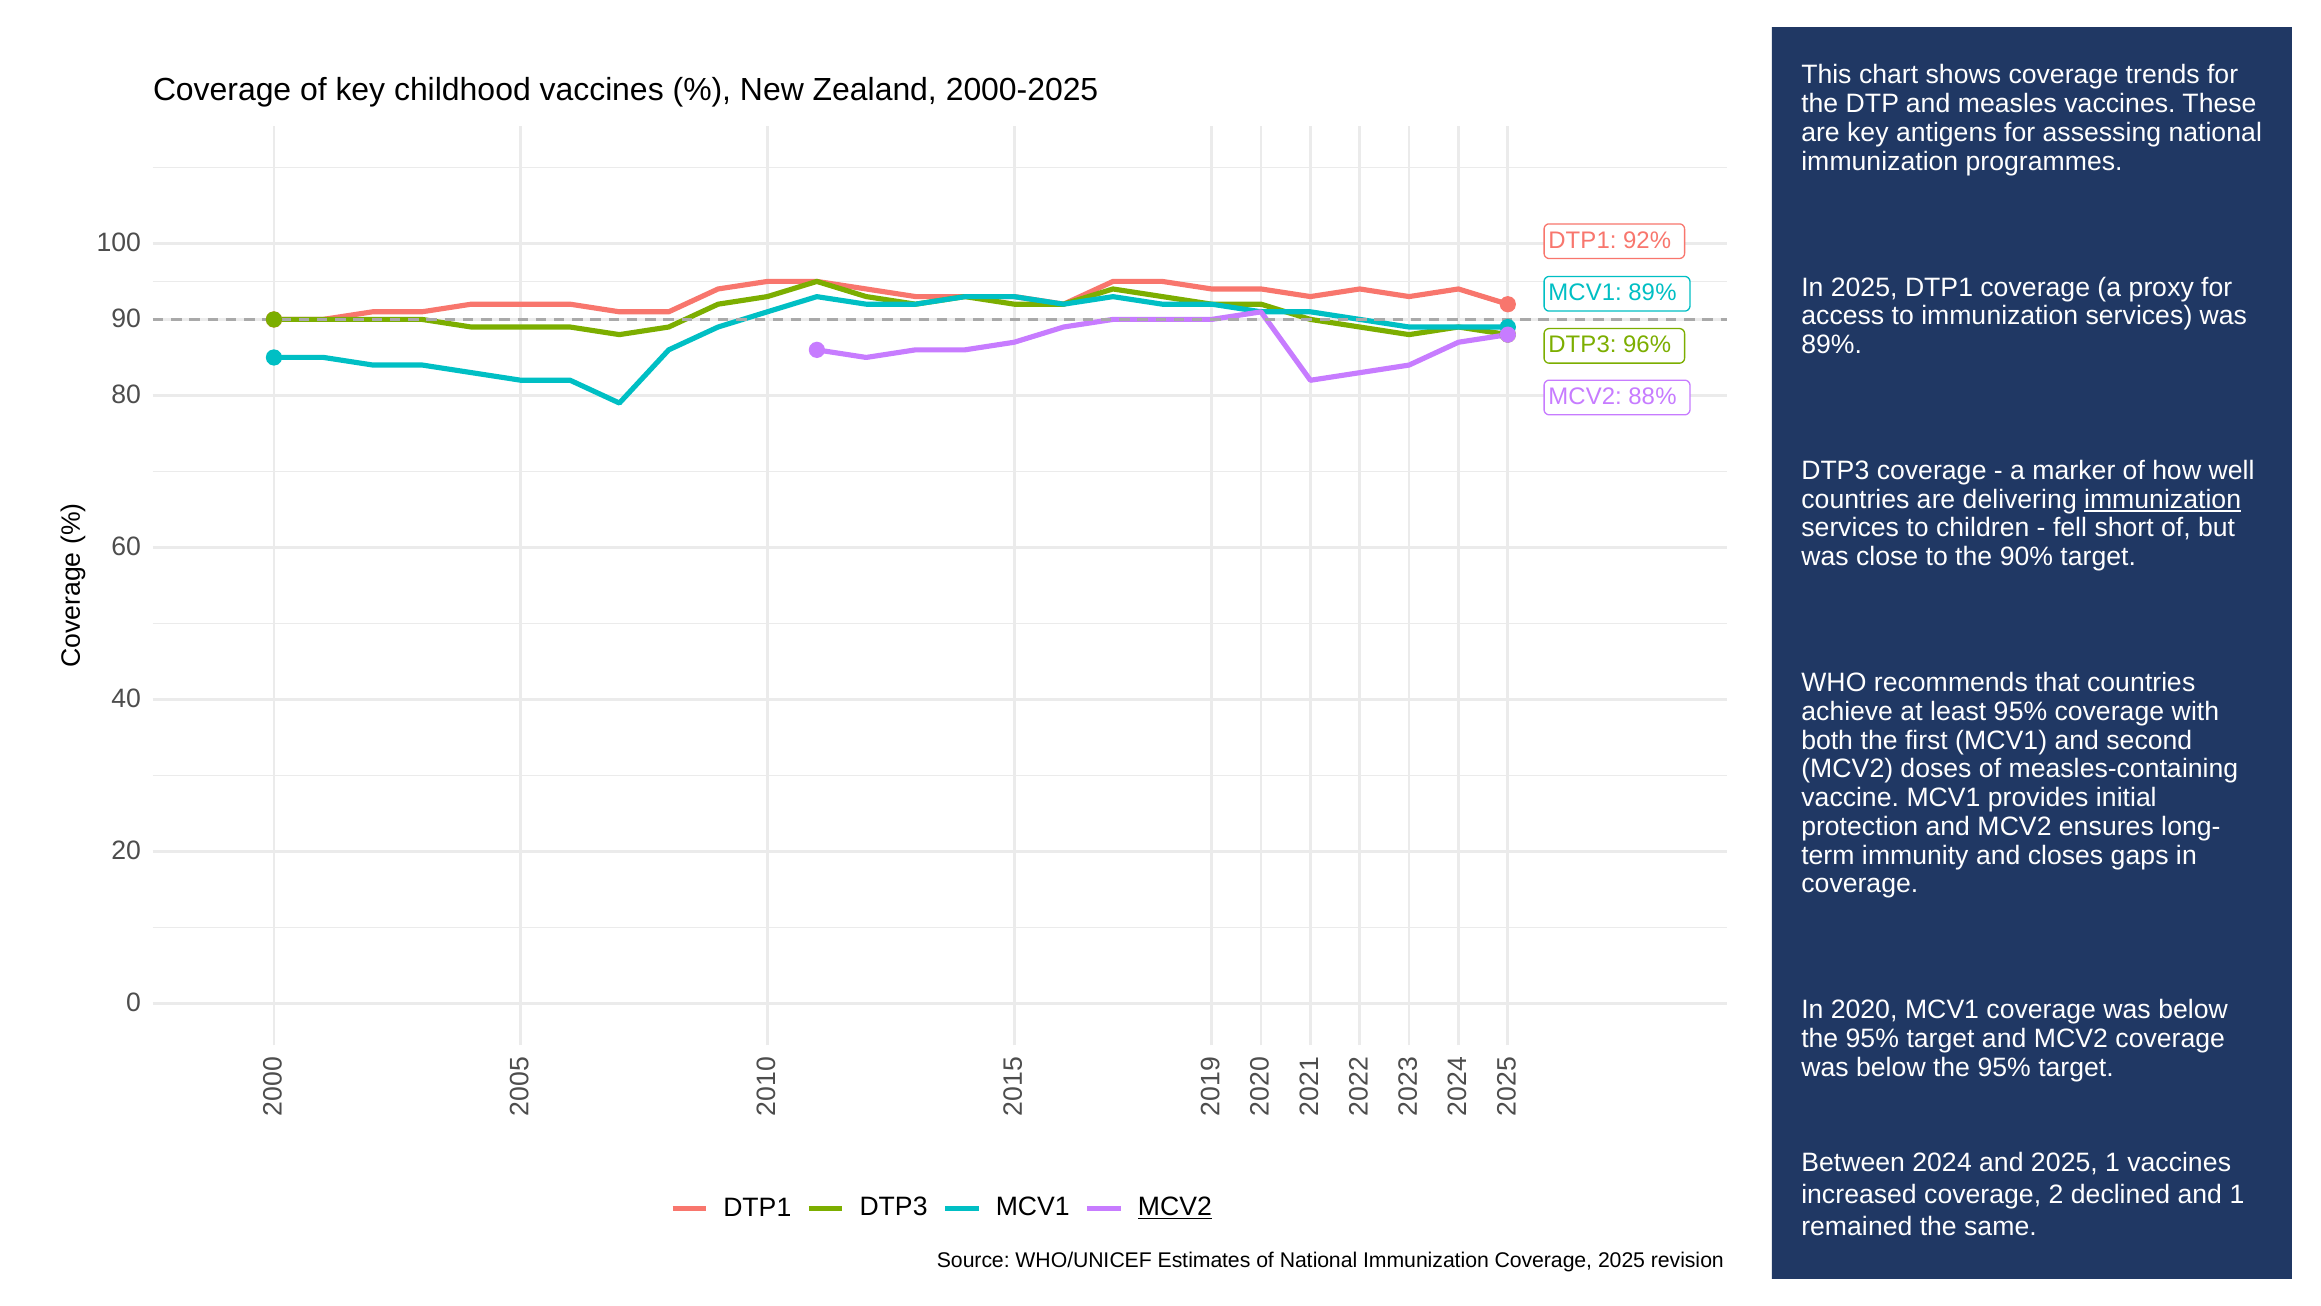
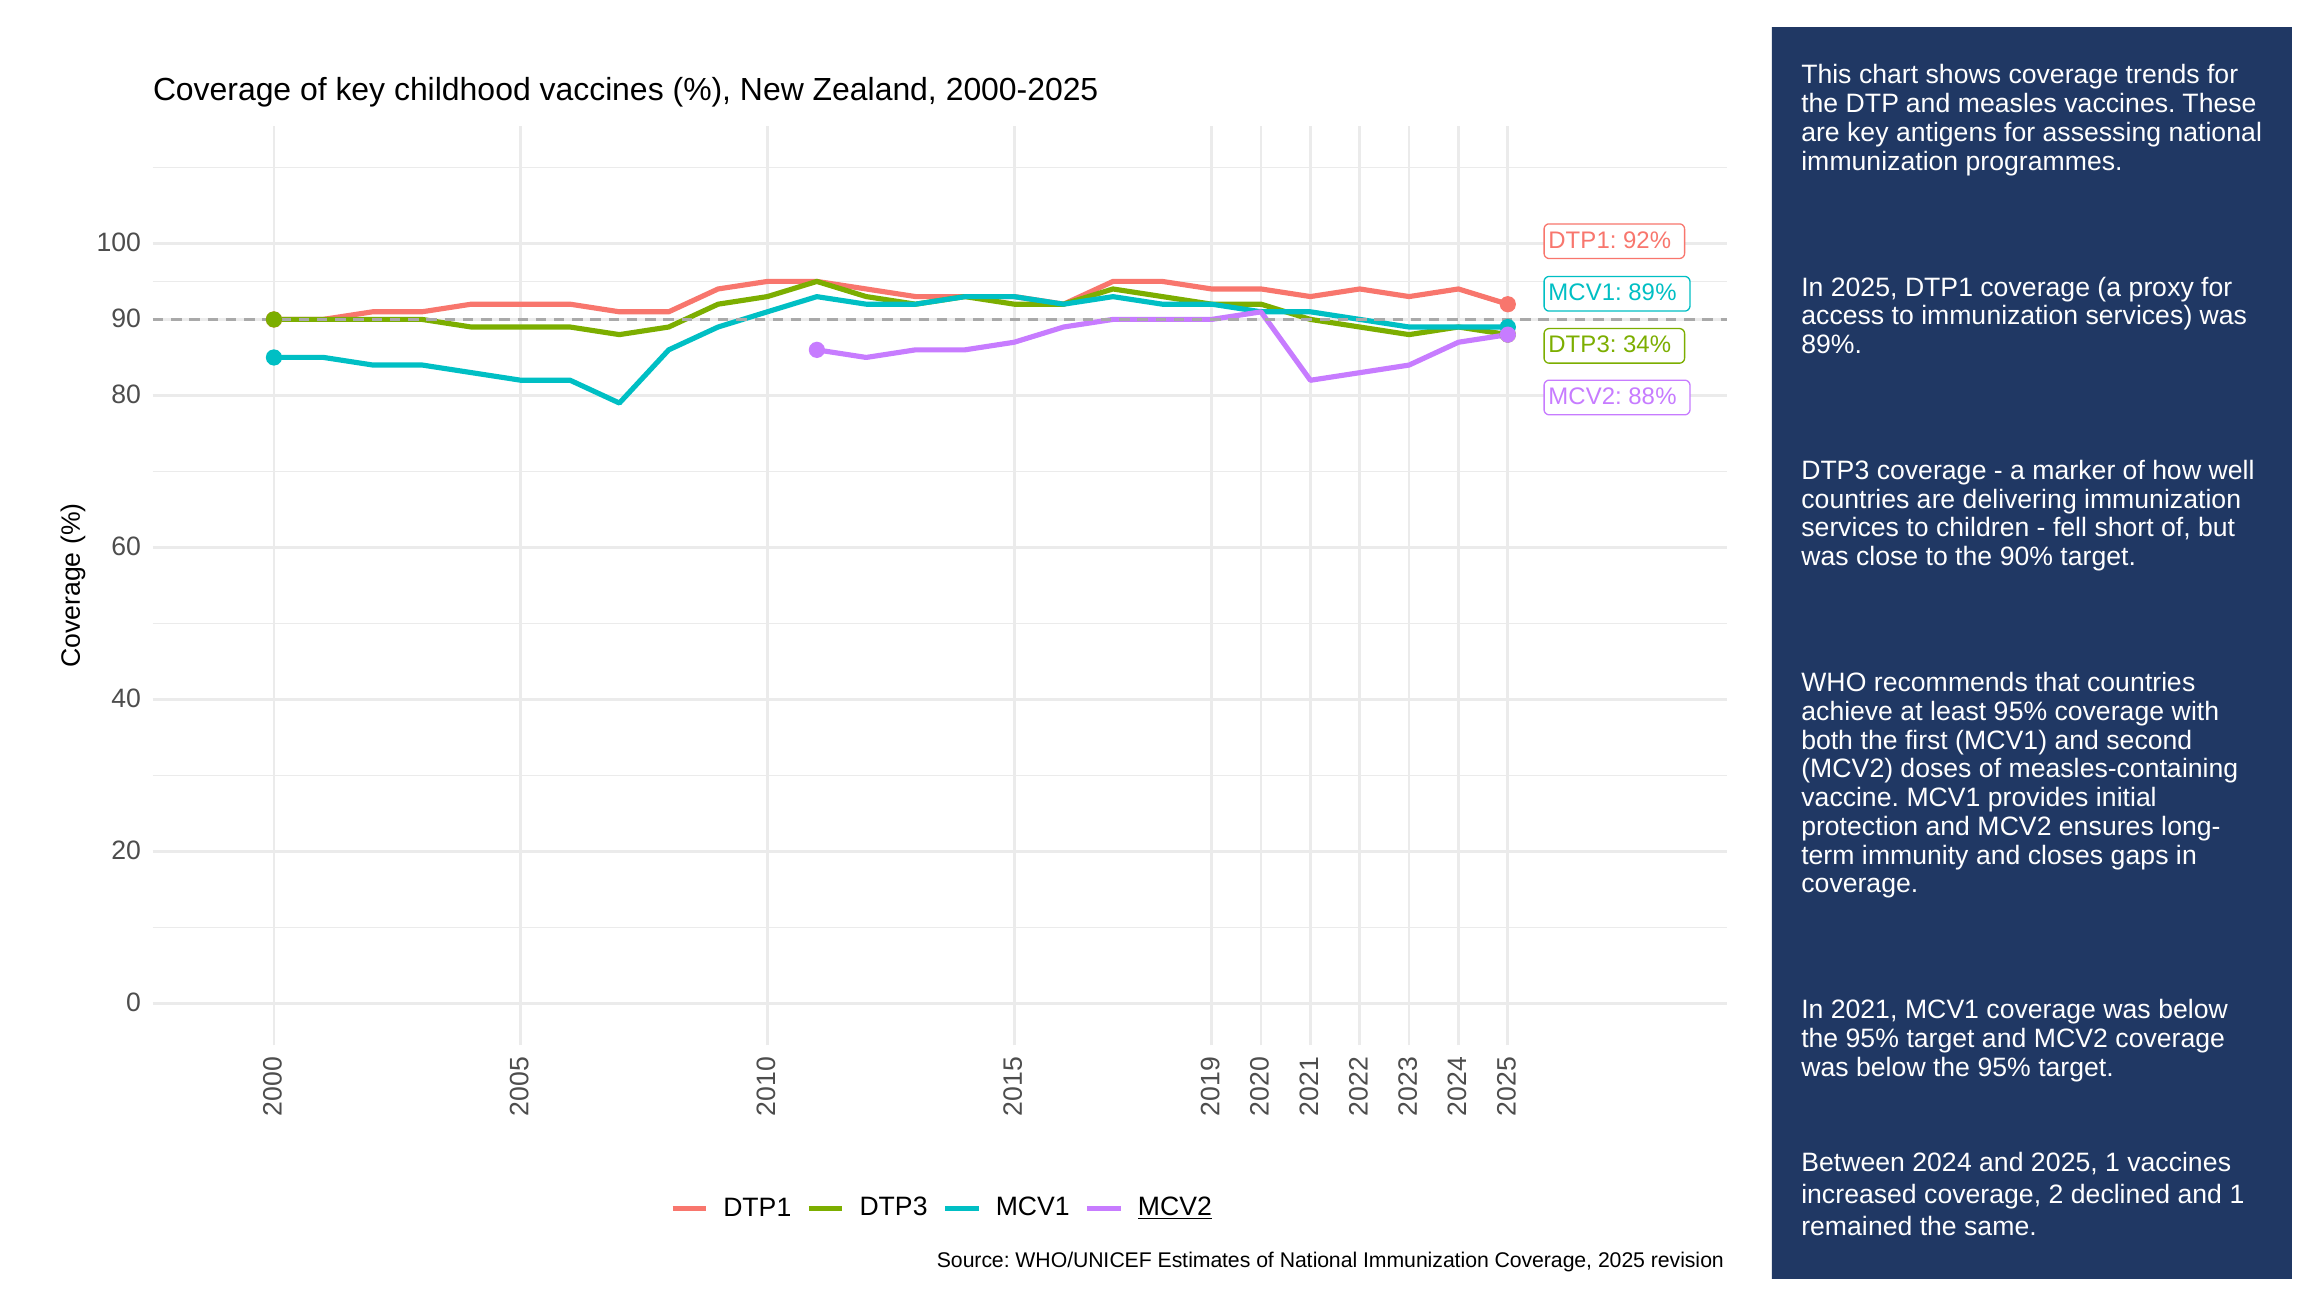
96%: 96% -> 34% (1647, 345)
immunization underline: present -> none (2163, 499)
2020: 2020 -> 2021 (1864, 1010)
